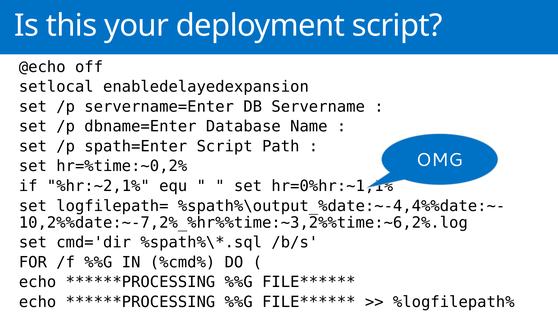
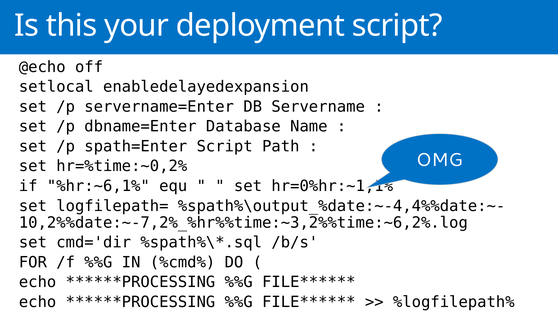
%hr:~2,1%: %hr:~2,1% -> %hr:~6,1% (98, 186)
